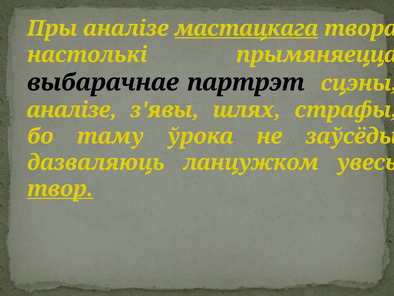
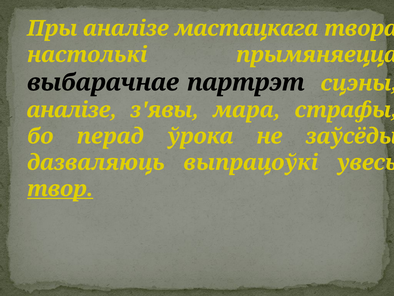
мастацкага underline: present -> none (247, 28)
шлях: шлях -> мара (247, 110)
таму: таму -> перад (110, 136)
ланцужком: ланцужком -> выпрацоўкі (251, 162)
